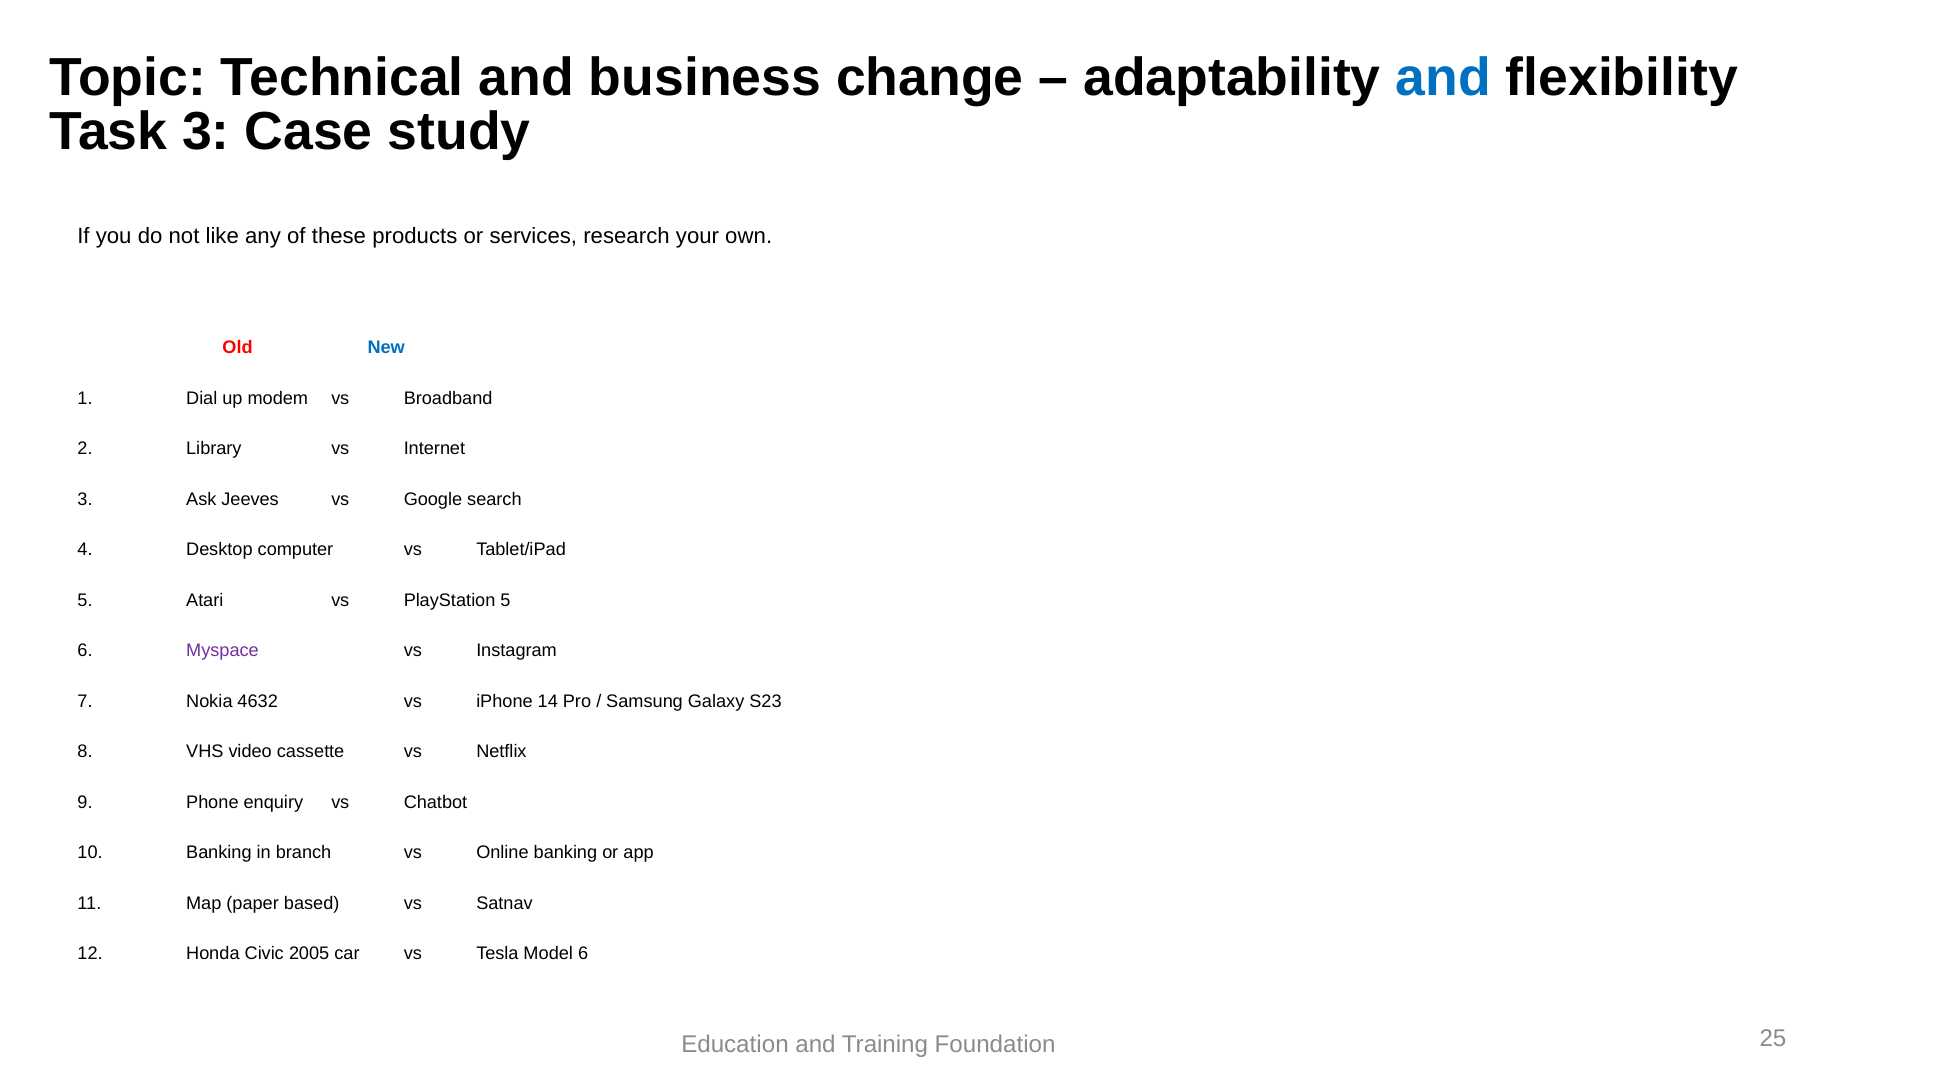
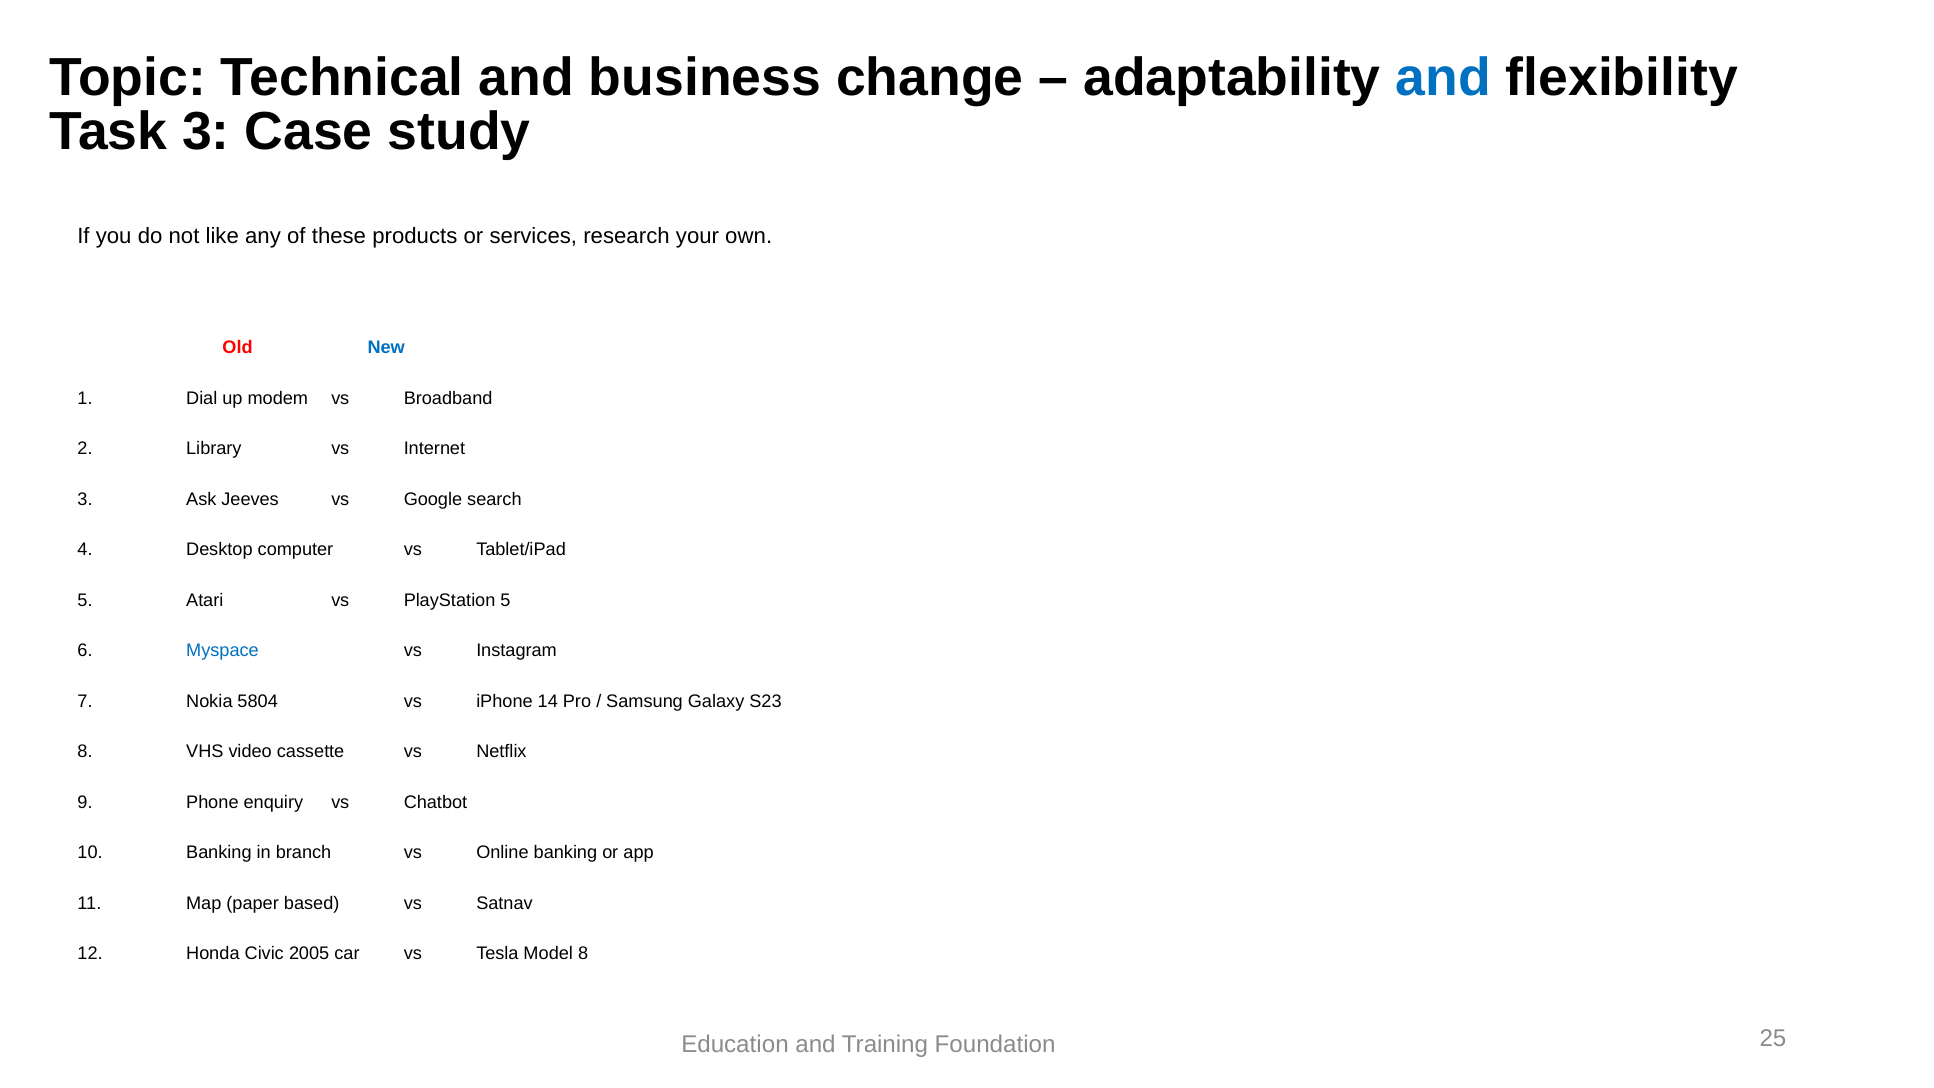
Myspace colour: purple -> blue (222, 651)
4632: 4632 -> 5804 (258, 701)
Model 6: 6 -> 8 (583, 954)
